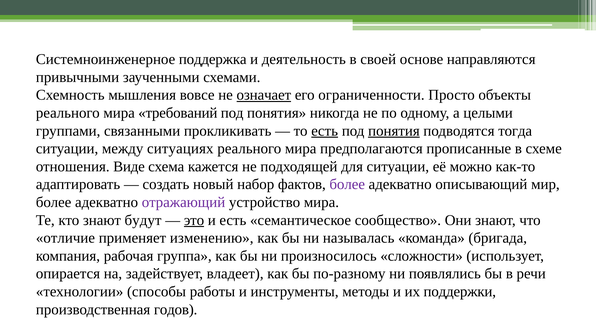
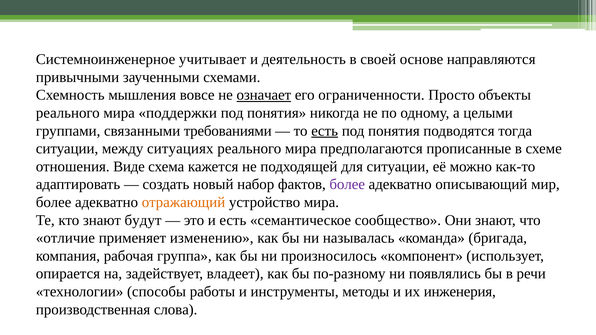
поддержка: поддержка -> учитывает (213, 59)
требований: требований -> поддержки (178, 113)
прокликивать: прокликивать -> требованиями (228, 131)
понятия underline: present -> none (394, 131)
отражающий colour: purple -> orange (184, 202)
это underline: present -> none (194, 220)
сложности: сложности -> компонент (422, 256)
поддержки: поддержки -> инженерия (460, 292)
годов: годов -> слова (176, 310)
